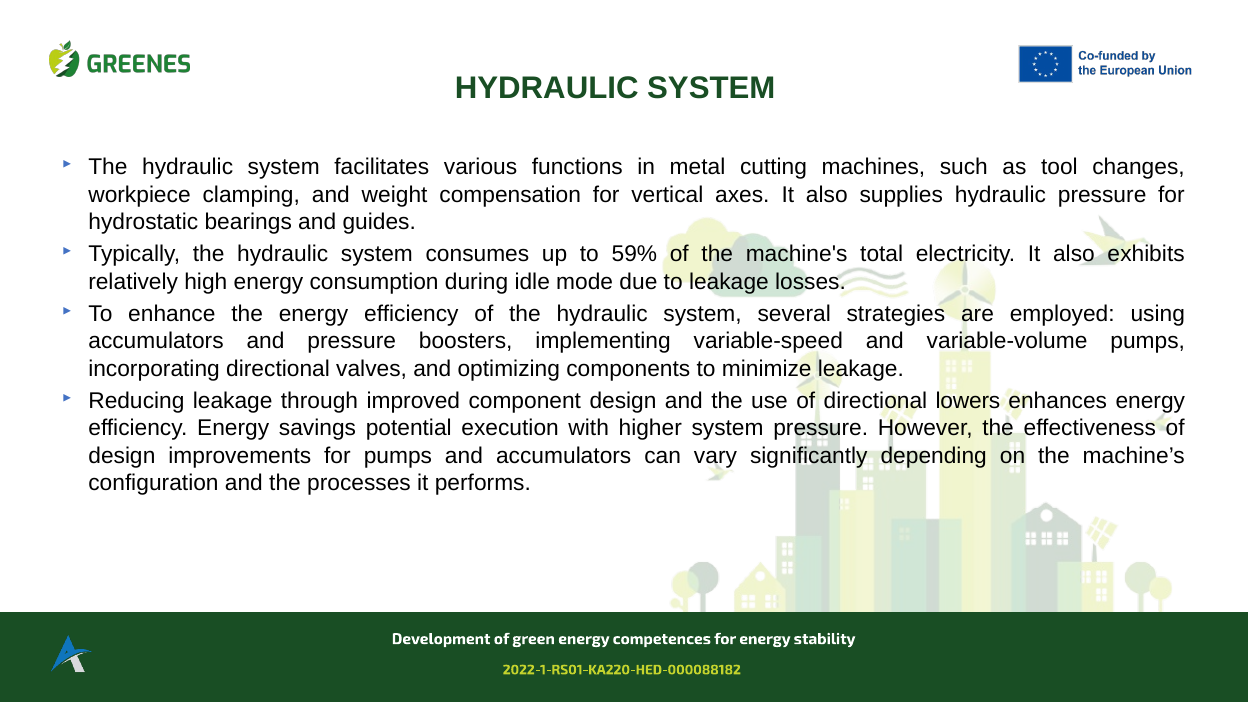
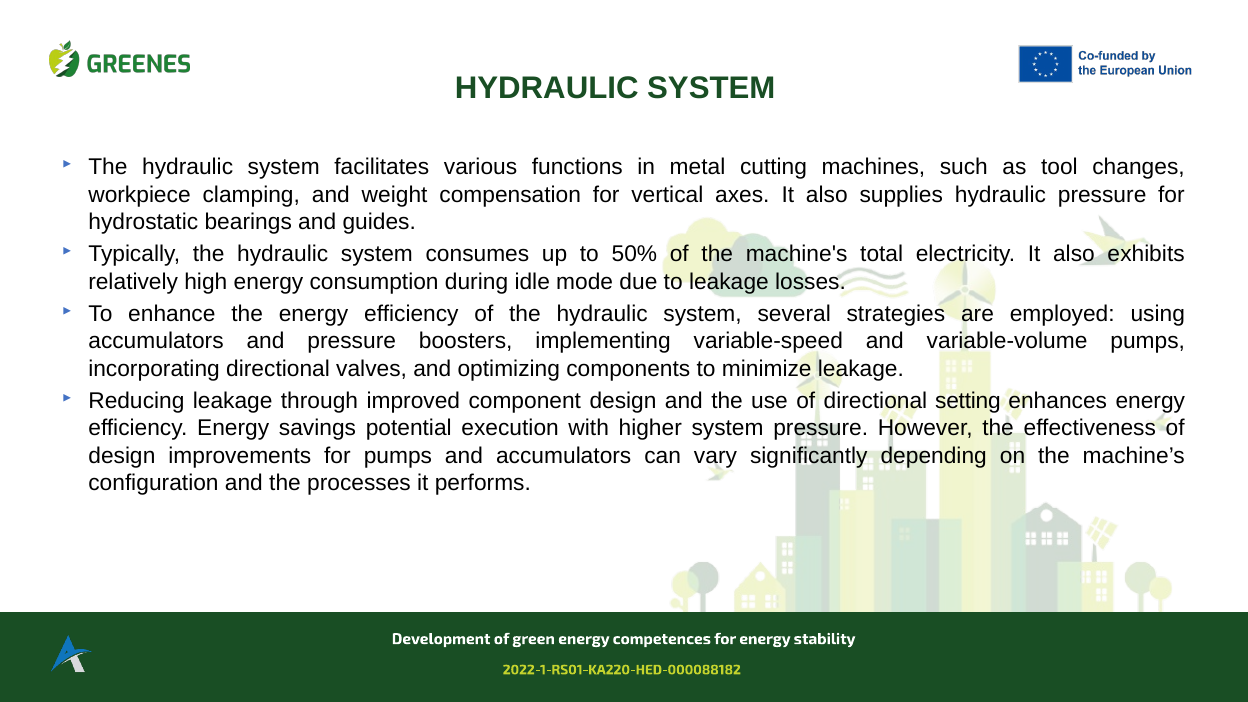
59%: 59% -> 50% (634, 254)
lowers: lowers -> setting (968, 401)
